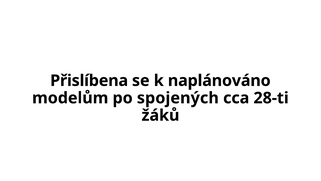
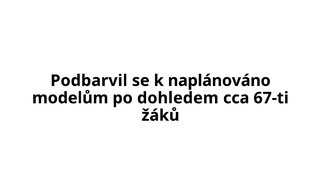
Přislíbena: Přislíbena -> Podbarvil (89, 80)
spojených: spojených -> dohledem (178, 98)
28-ti: 28-ti -> 67-ti (271, 98)
